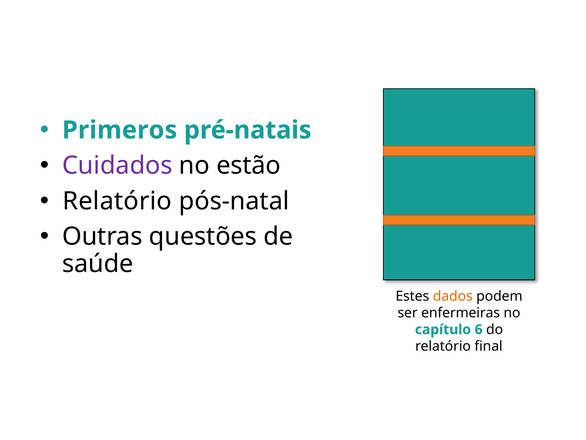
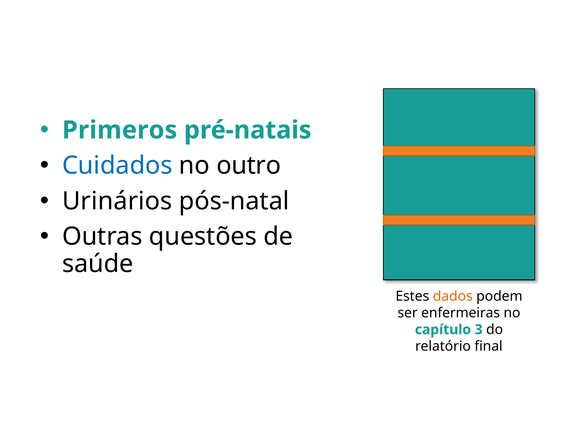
Cuidados colour: purple -> blue (117, 165)
estão: estão -> outro (249, 165)
Relatório: Relatório -> Urinários (117, 201)
6: 6 -> 3 (479, 329)
